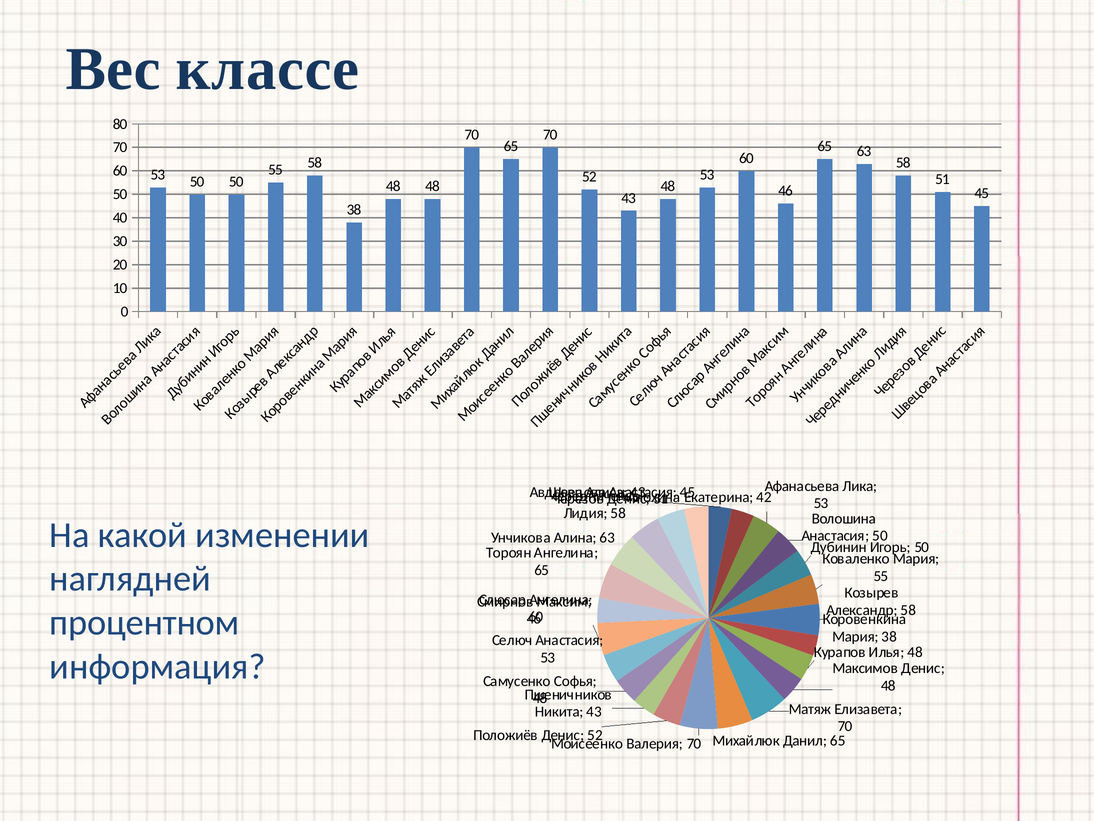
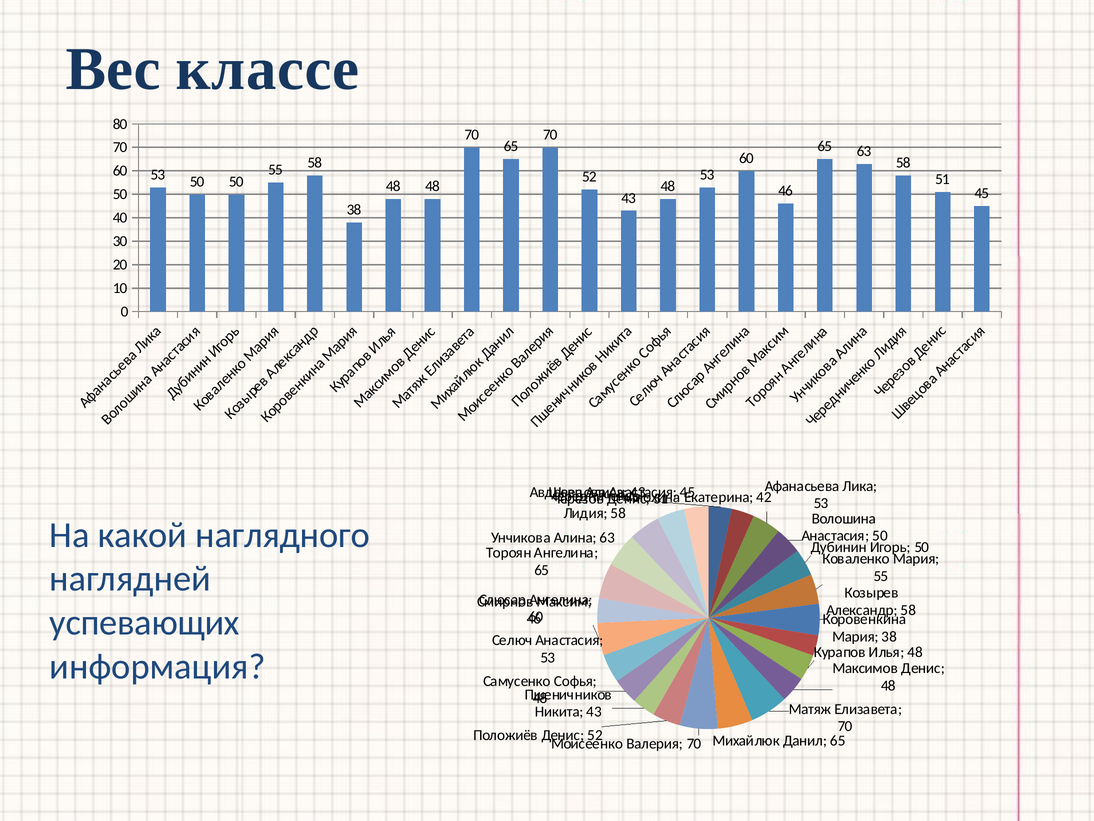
изменении: изменении -> наглядного (283, 535)
процентном: процентном -> успевающих (145, 622)
